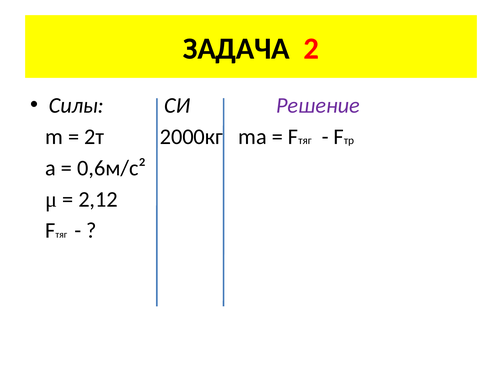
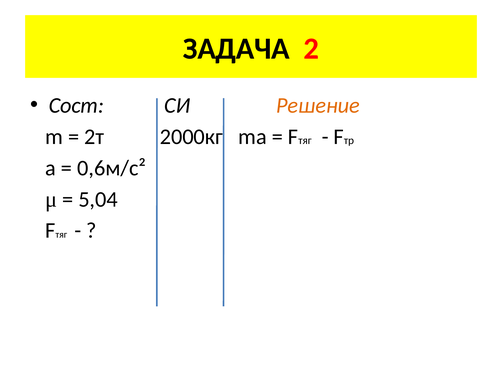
Силы: Силы -> Сост (76, 105)
Решение colour: purple -> orange (318, 105)
2,12: 2,12 -> 5,04 (98, 199)
